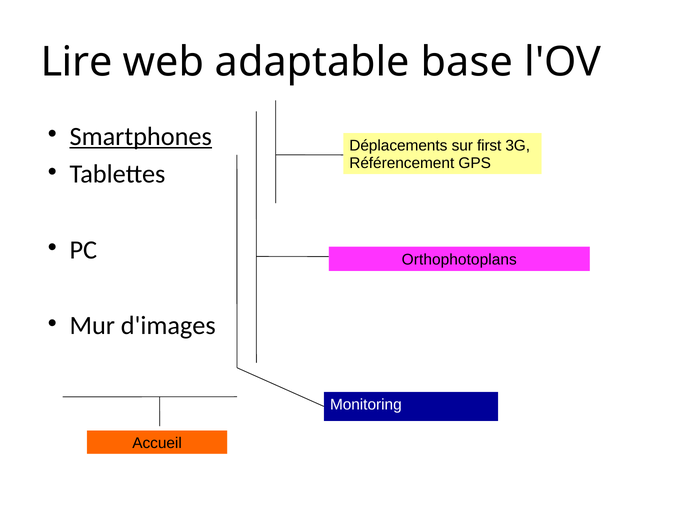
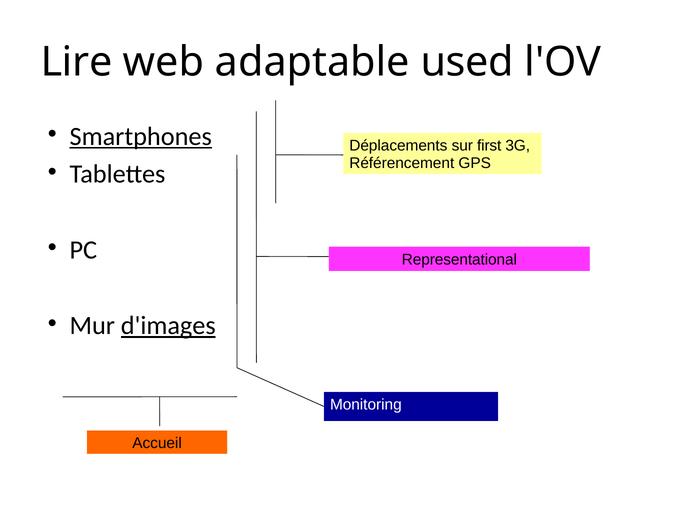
base: base -> used (467, 62)
Orthophotoplans: Orthophotoplans -> Representational (459, 259)
d'images underline: none -> present (168, 325)
